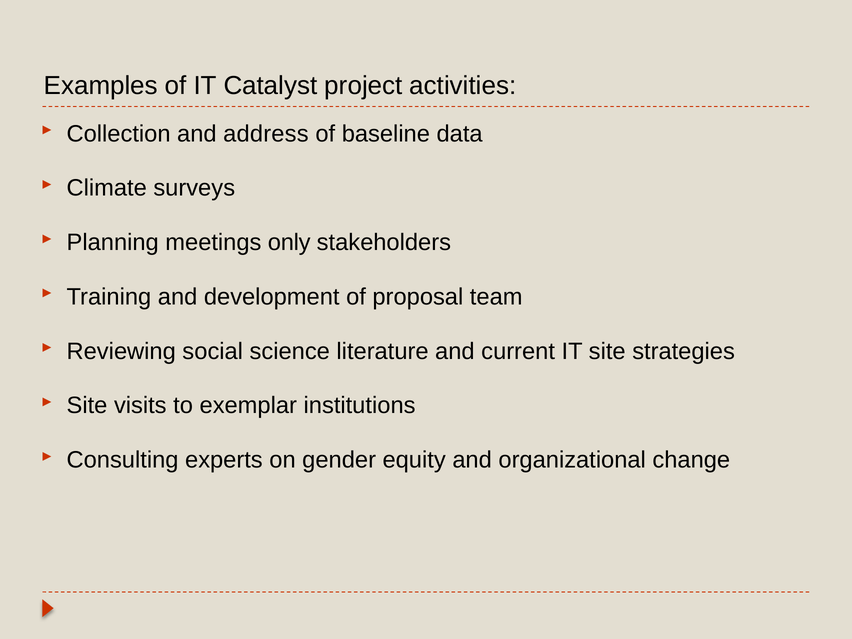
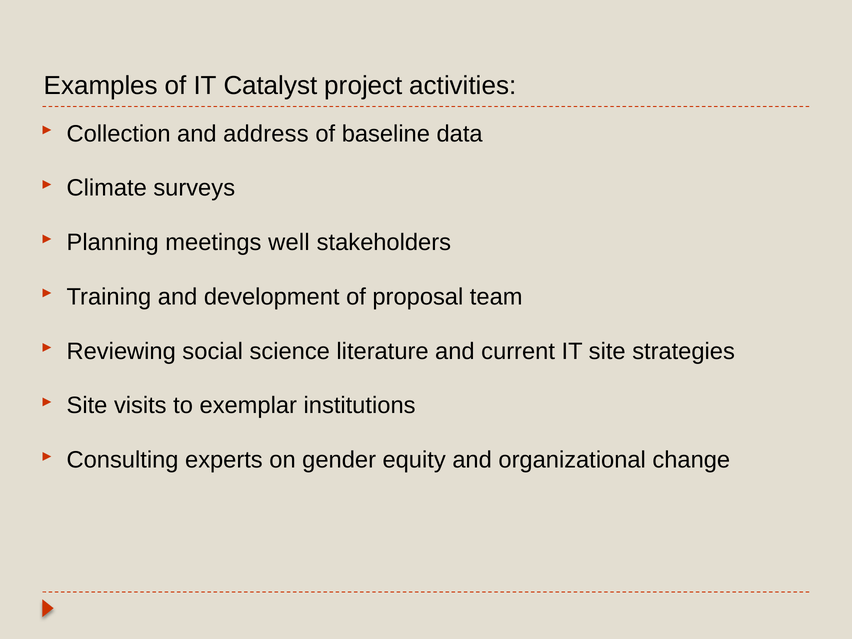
only: only -> well (289, 242)
